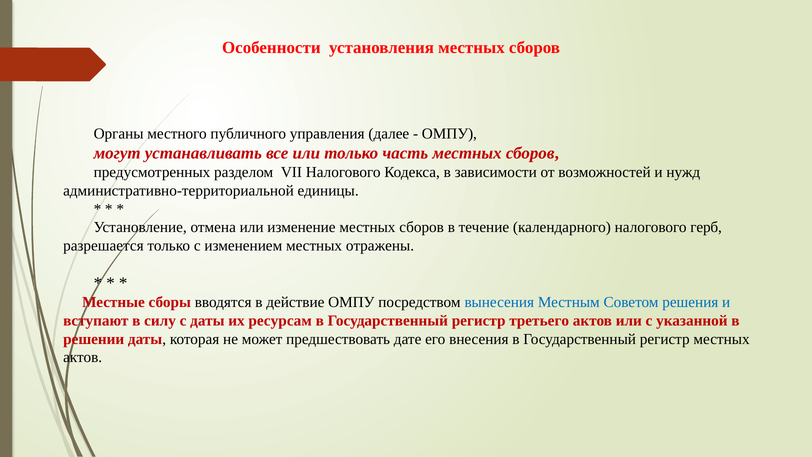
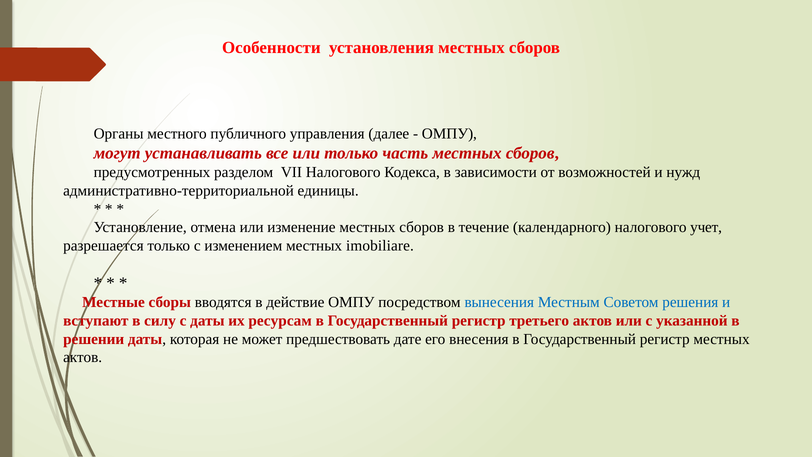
герб: герб -> учет (706, 227)
отражены: отражены -> imobiliare (380, 245)
